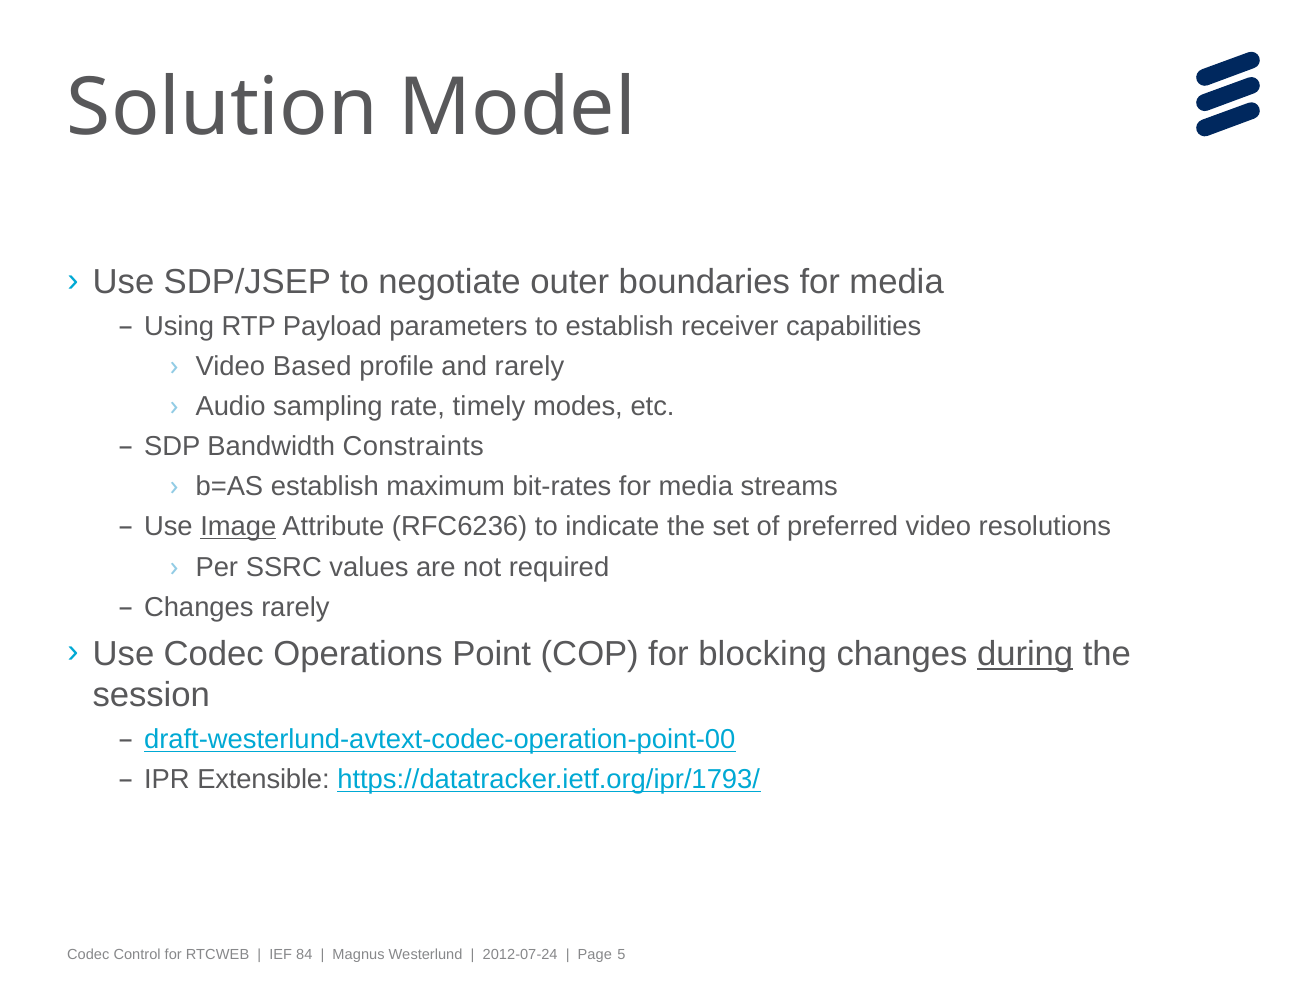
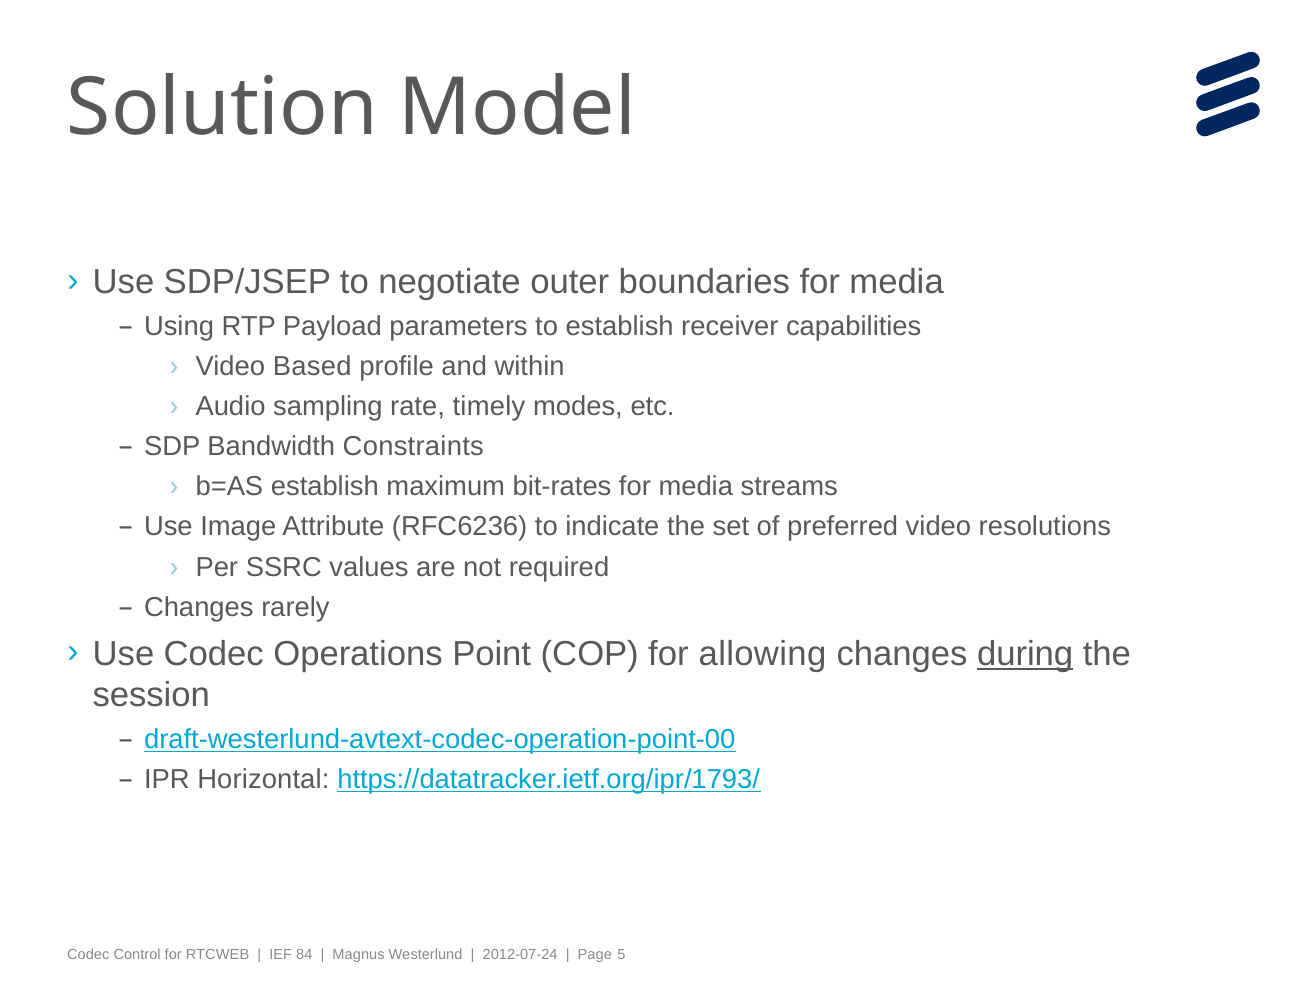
and rarely: rarely -> within (530, 366)
Image underline: present -> none (238, 527)
blocking: blocking -> allowing (762, 654)
Extensible: Extensible -> Horizontal (263, 780)
